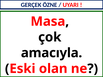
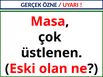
amacıyla: amacıyla -> üstlenen (51, 53)
